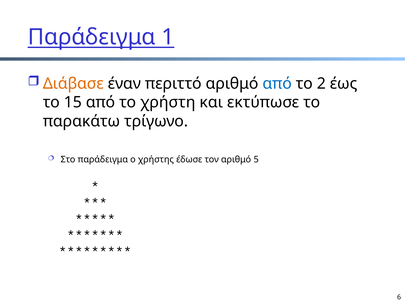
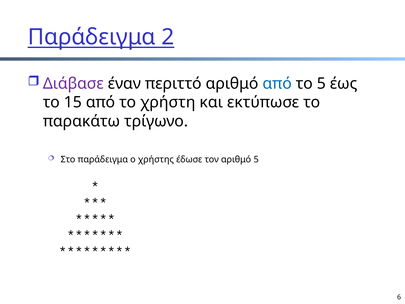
1: 1 -> 2 (168, 37)
Διάβασε colour: orange -> purple (73, 83)
το 2: 2 -> 5 (321, 83)
